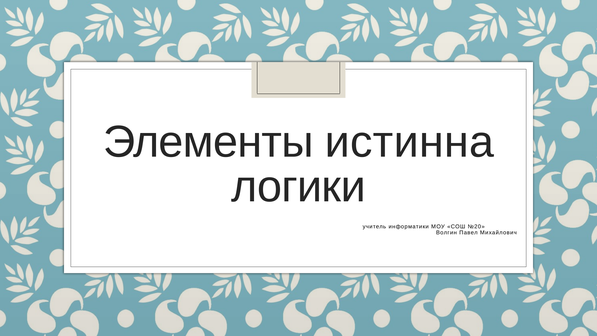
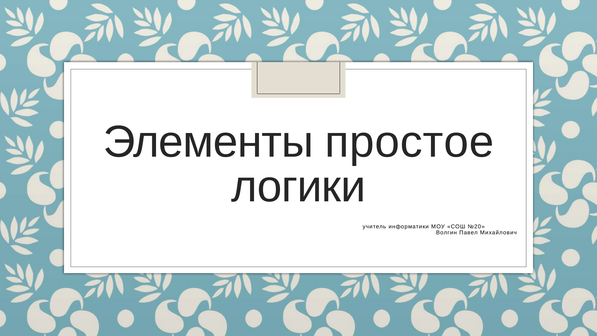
истинна: истинна -> простое (409, 142)
